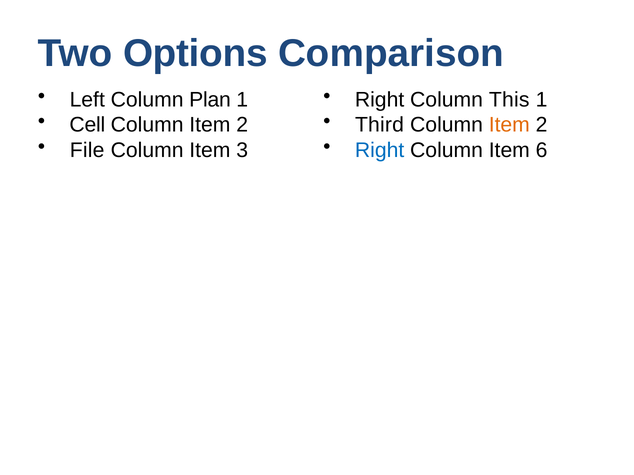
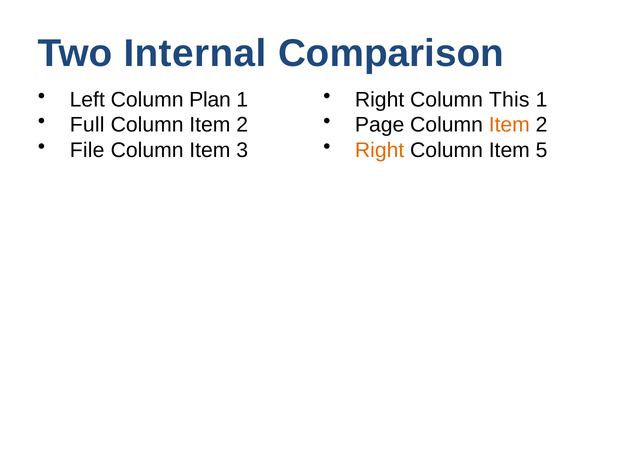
Options: Options -> Internal (195, 53)
Cell: Cell -> Full (87, 125)
Third: Third -> Page (380, 125)
Right colour: blue -> orange (380, 150)
6: 6 -> 5 (542, 150)
